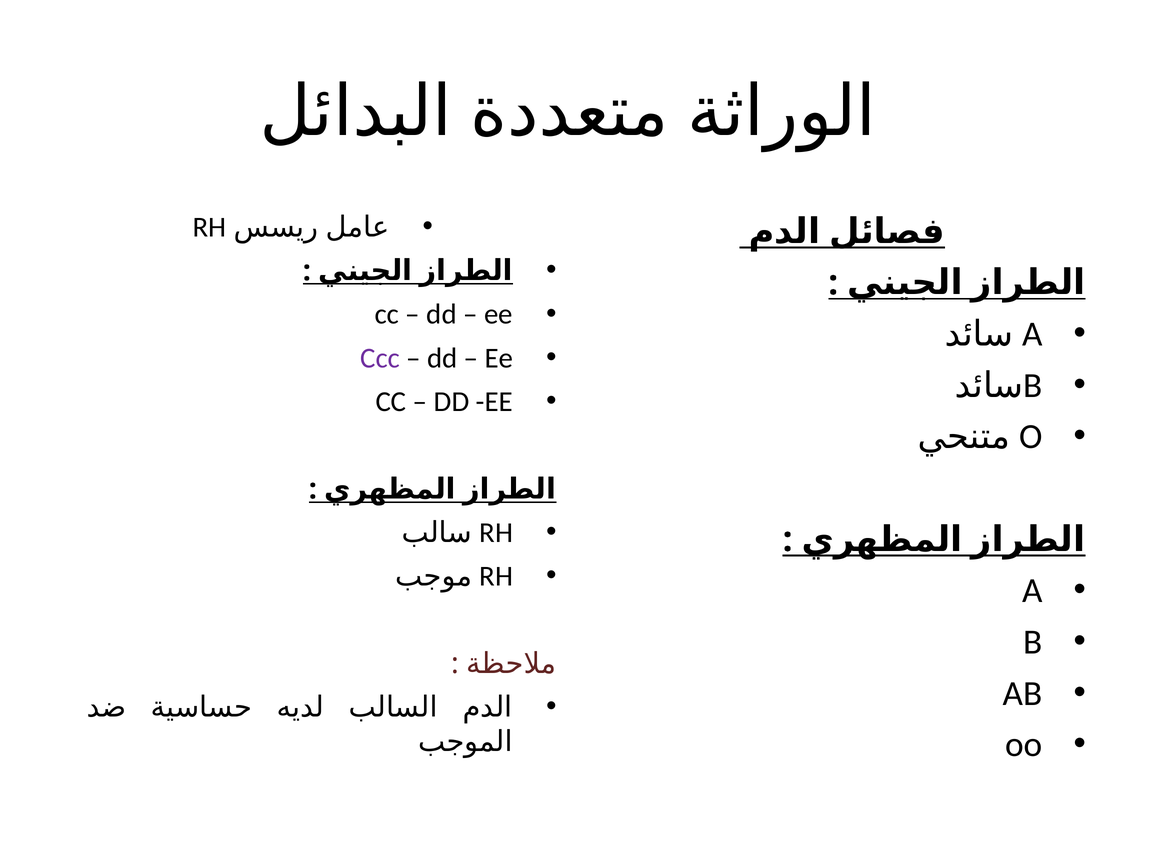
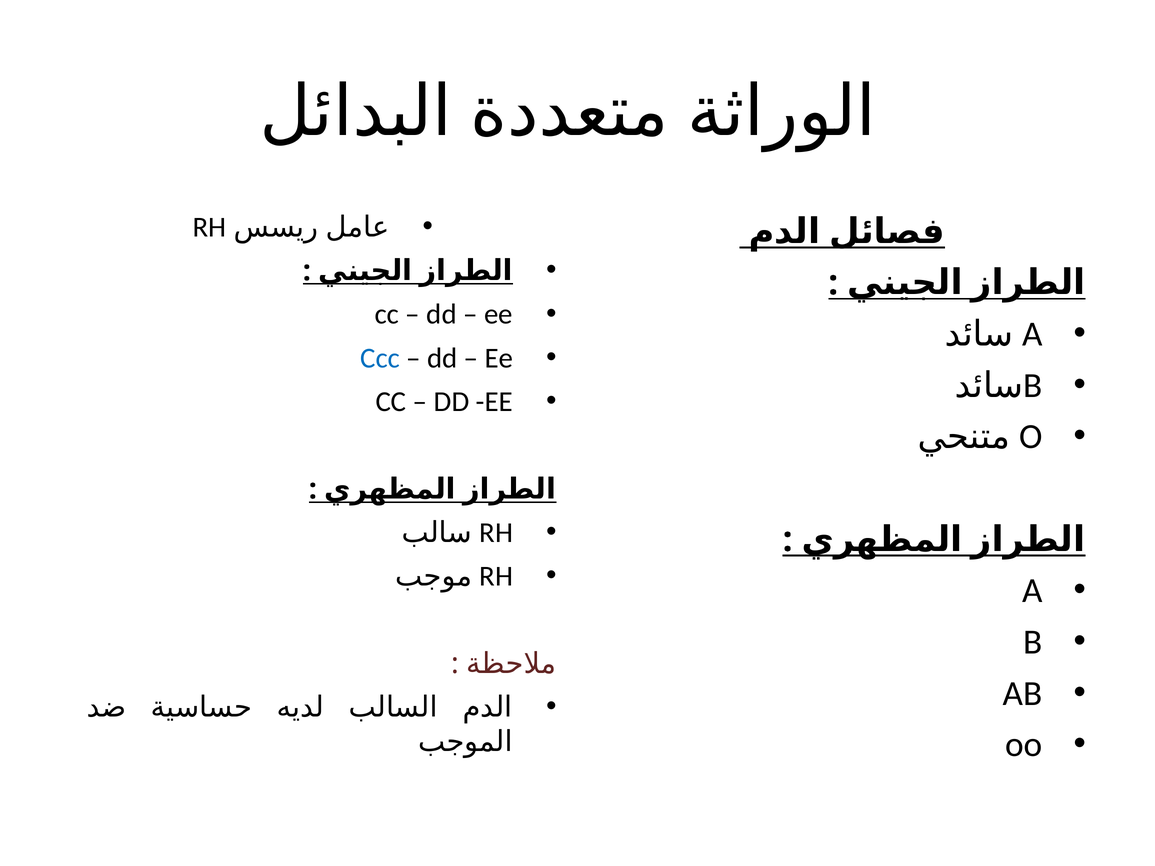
Ccc colour: purple -> blue (380, 358)
